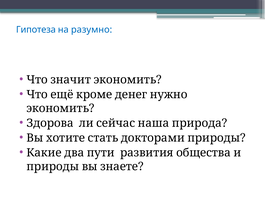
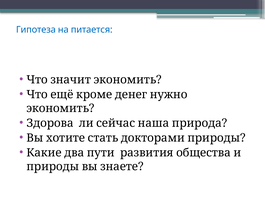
разумно: разумно -> питается (92, 30)
